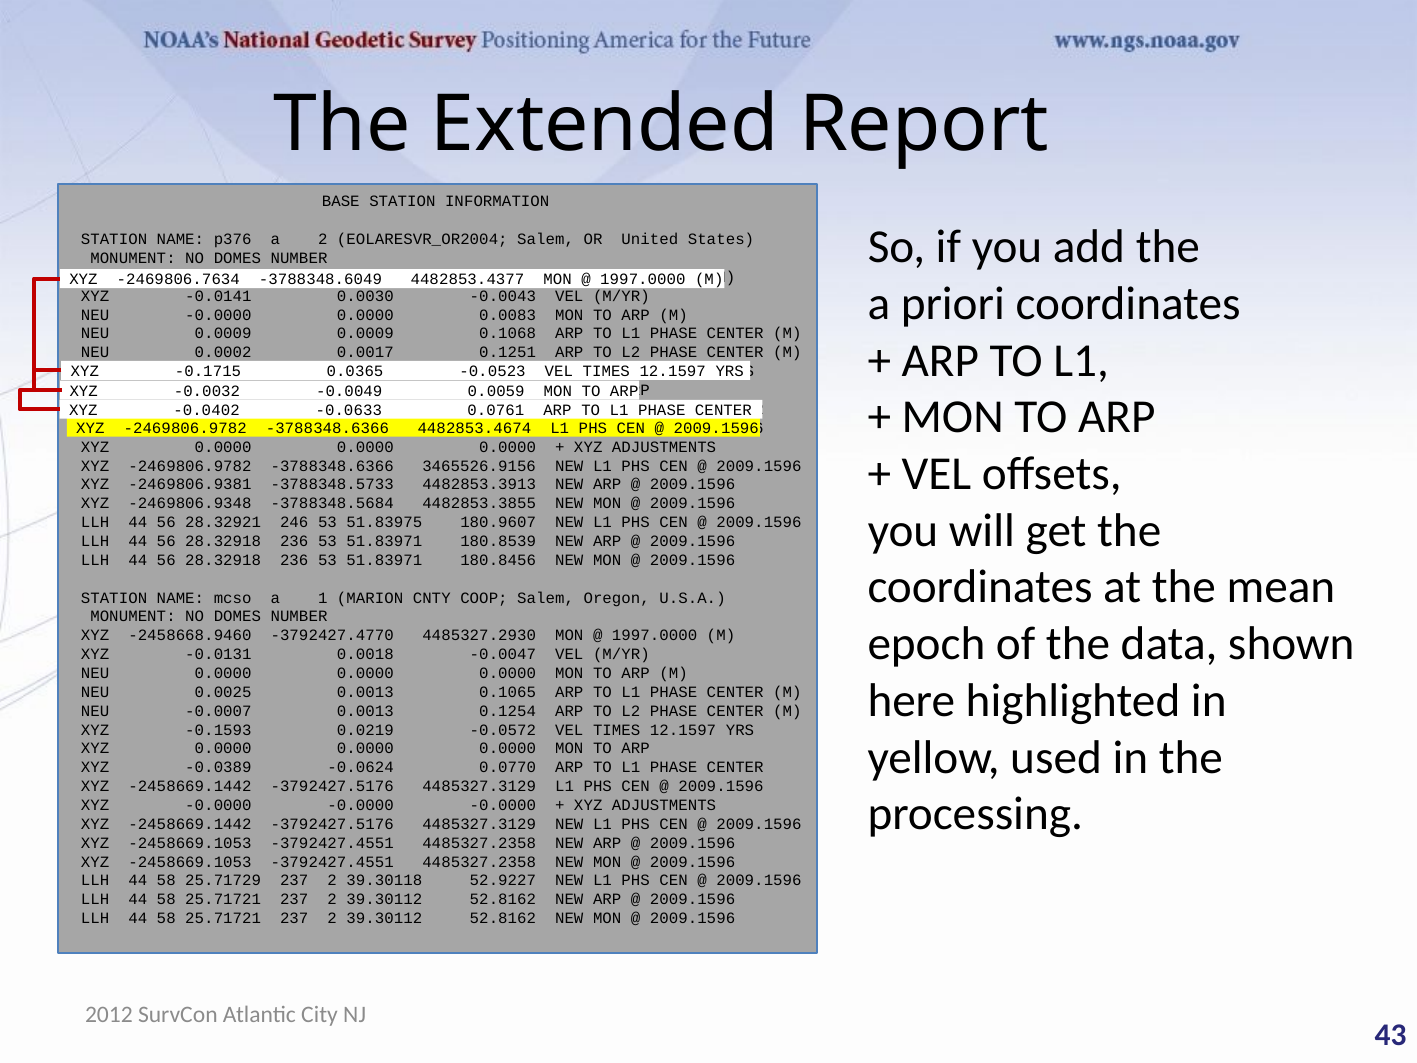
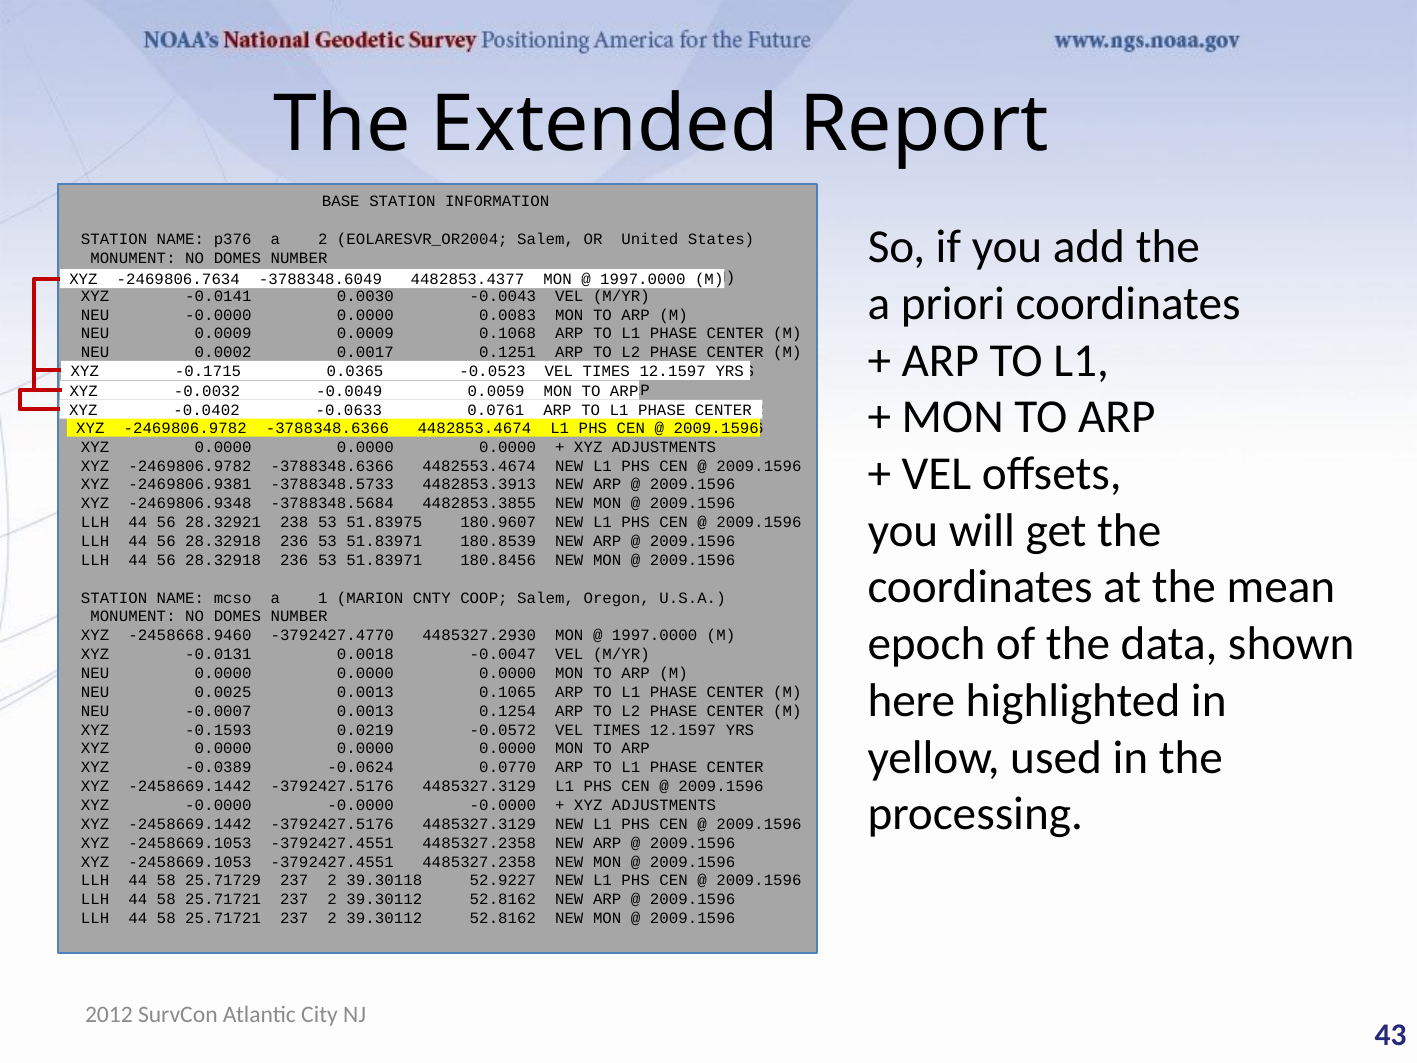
3465526.9156: 3465526.9156 -> 4482553.4674 (479, 466)
246: 246 -> 238 (294, 522)
